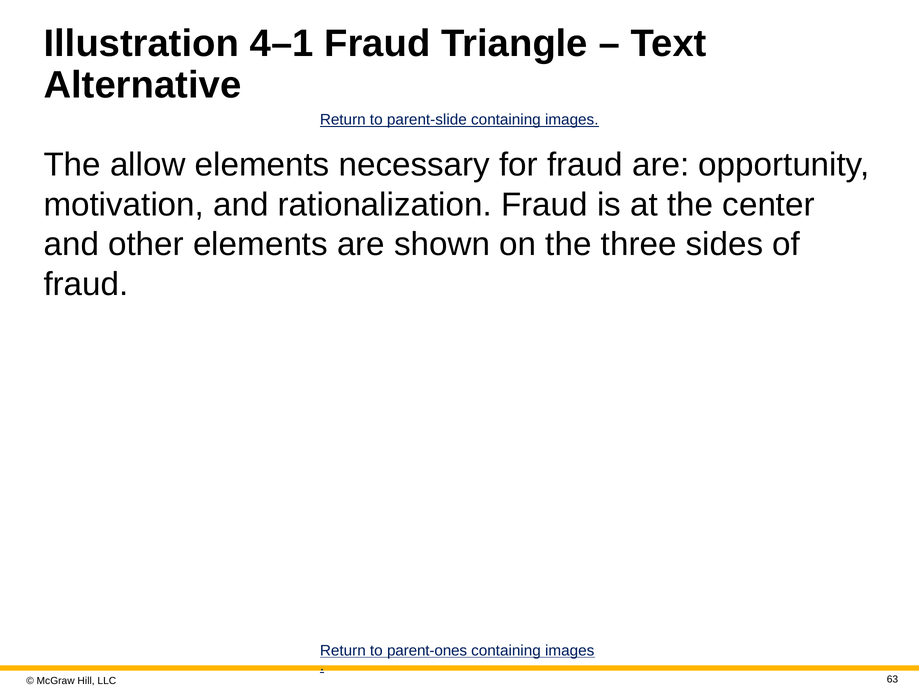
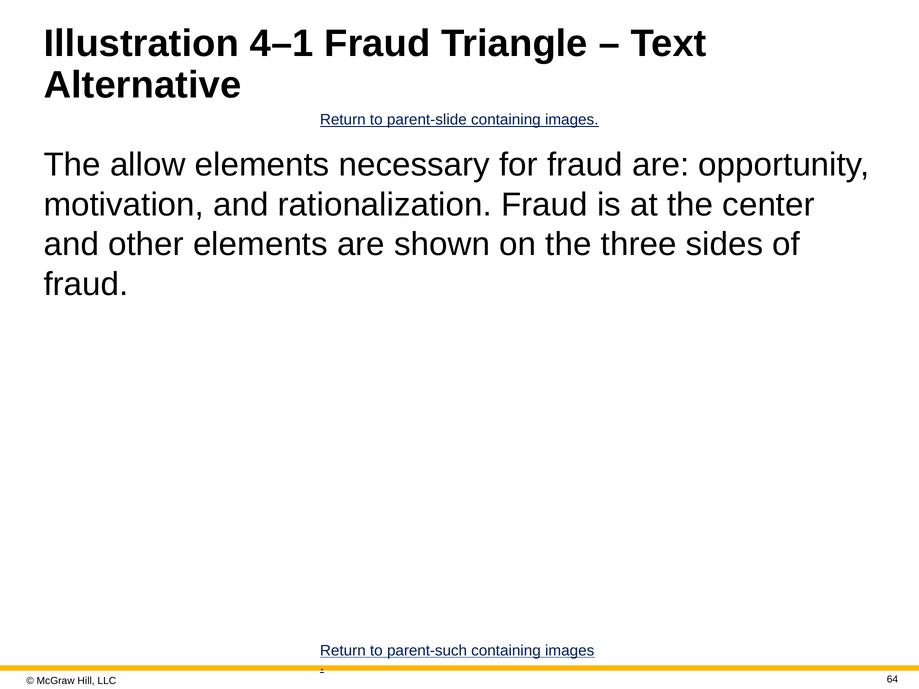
parent-ones: parent-ones -> parent-such (427, 651)
63: 63 -> 64 (892, 680)
